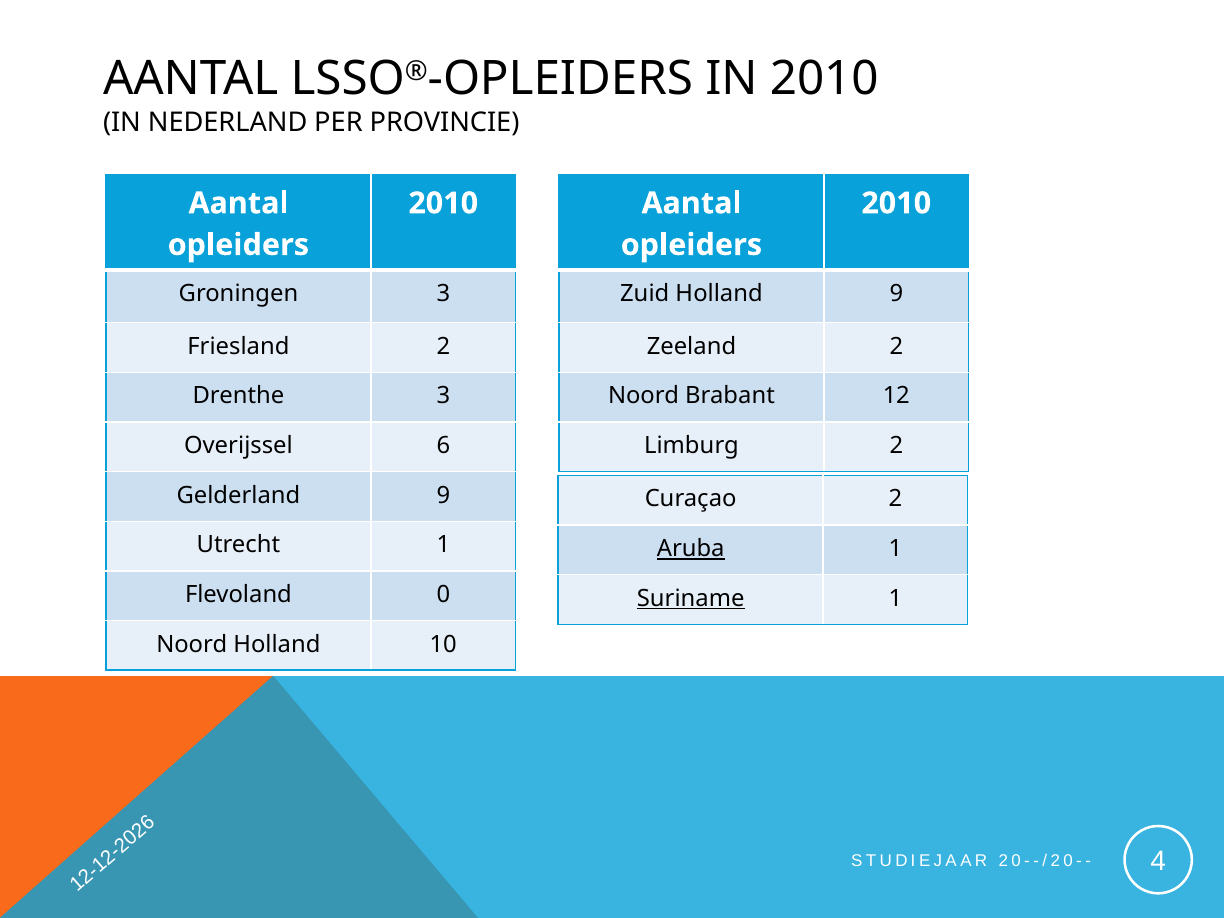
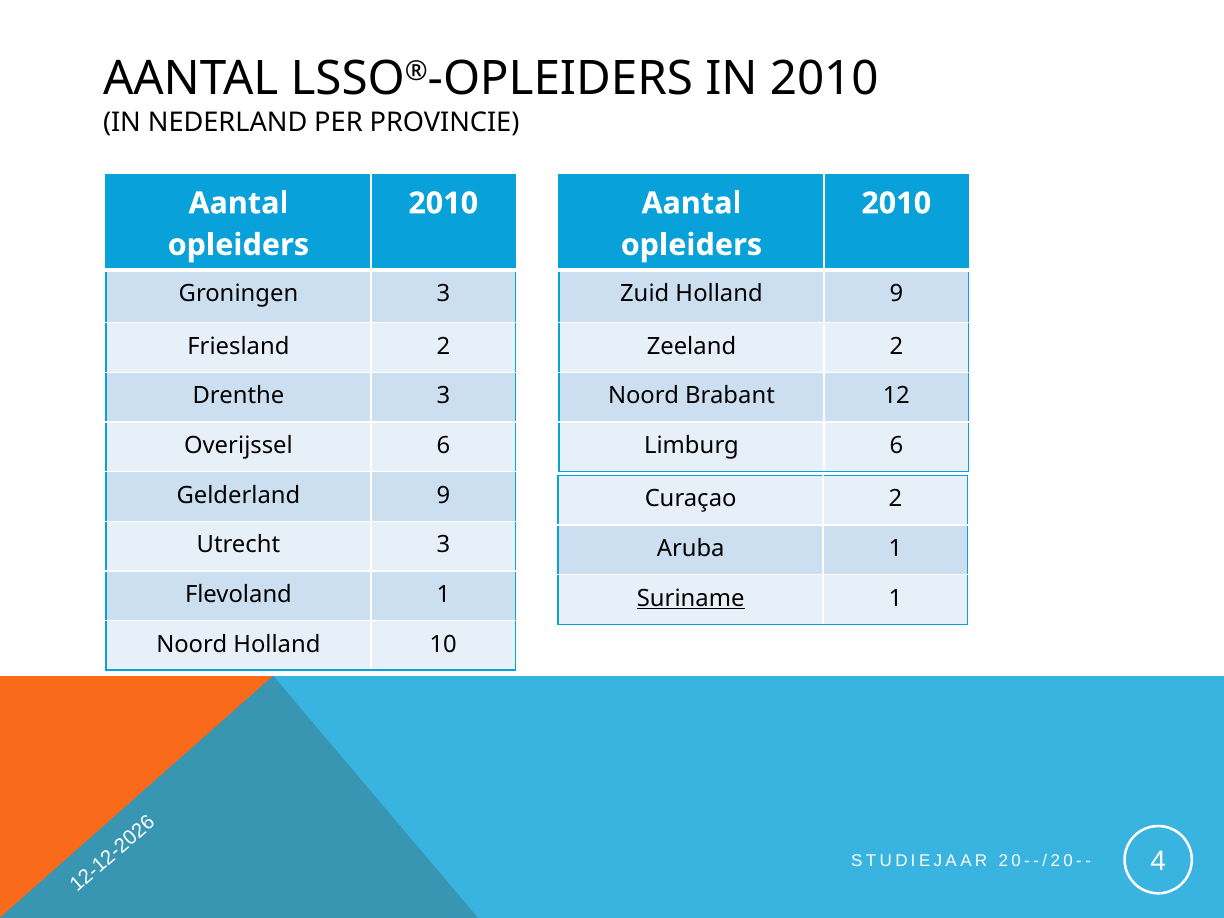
Limburg 2: 2 -> 6 (896, 446)
Utrecht 1: 1 -> 3 (443, 545)
Aruba underline: present -> none (691, 549)
Flevoland 0: 0 -> 1 (443, 595)
